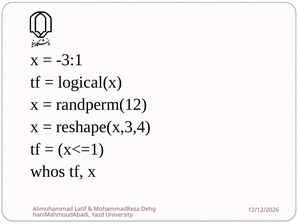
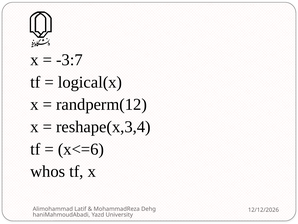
-3:1: -3:1 -> -3:7 (69, 60)
x<=1: x<=1 -> x<=6 (81, 149)
